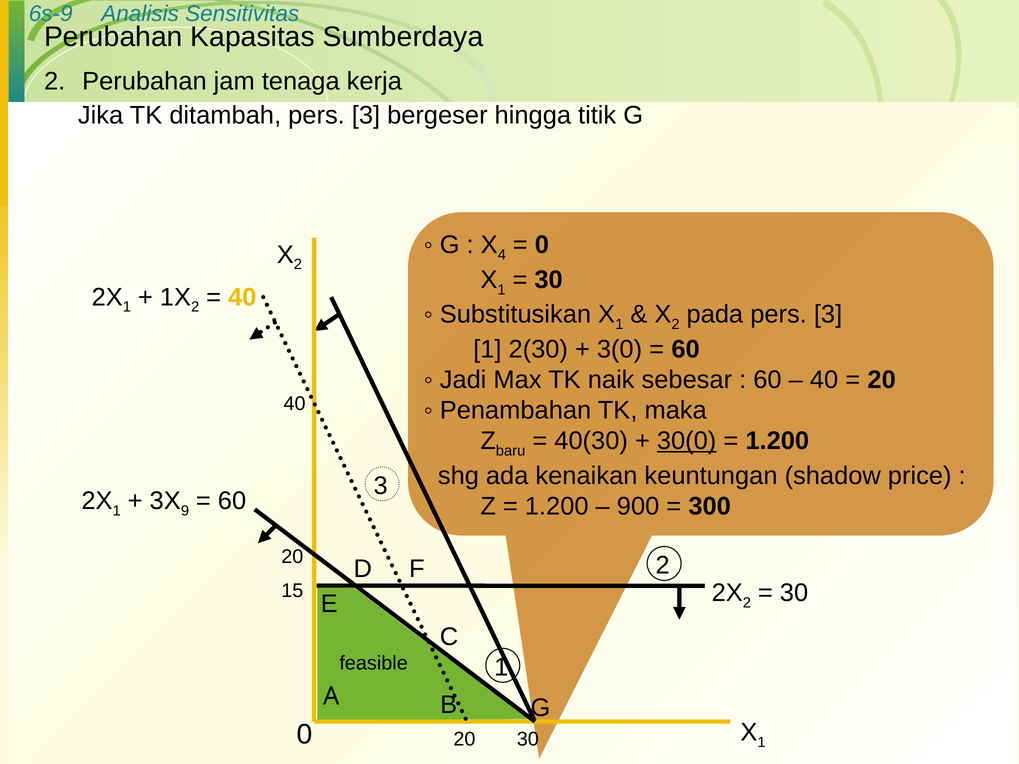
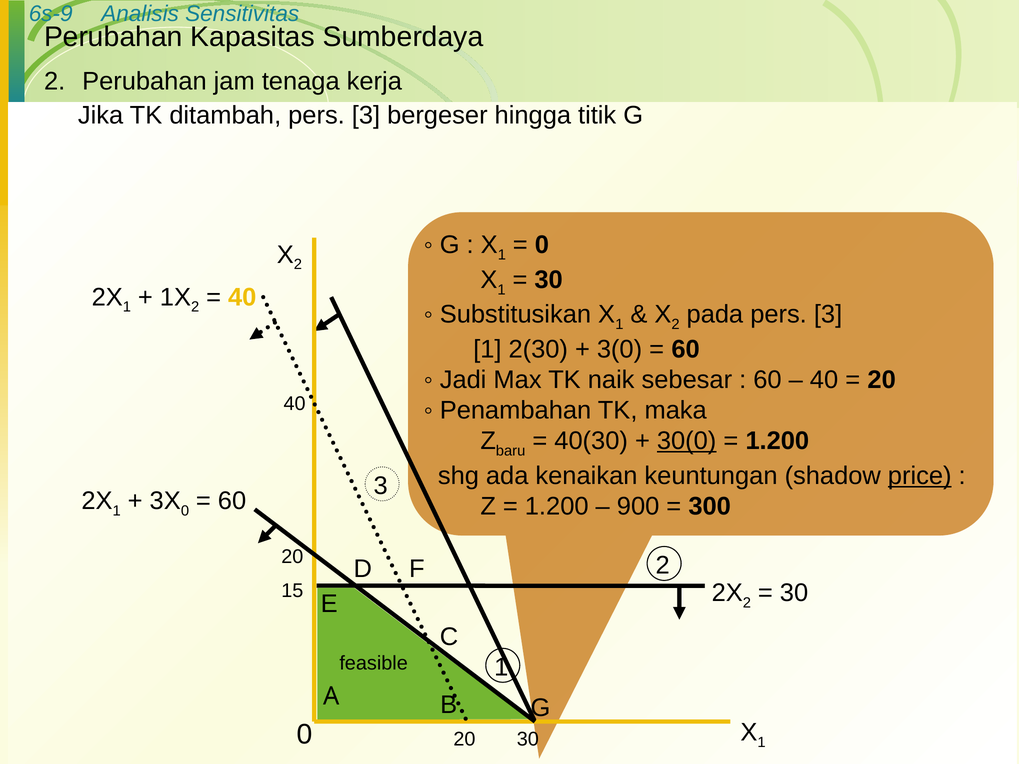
4: 4 -> 1 (502, 255)
price underline: none -> present (920, 476)
9: 9 -> 0 (185, 511)
